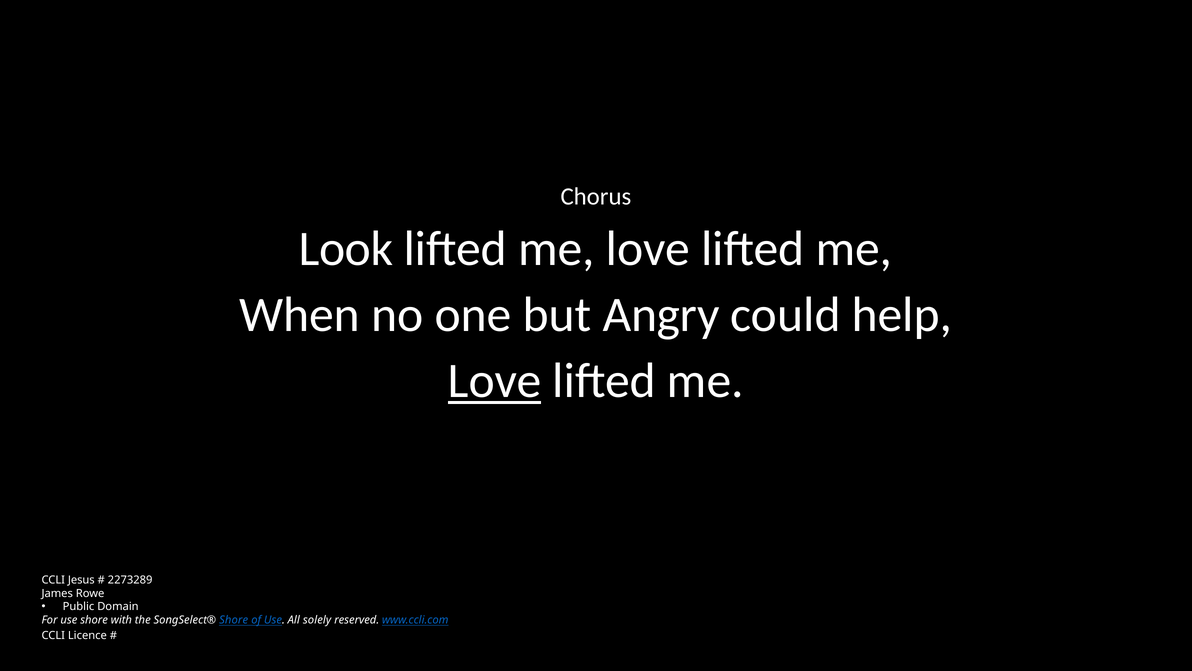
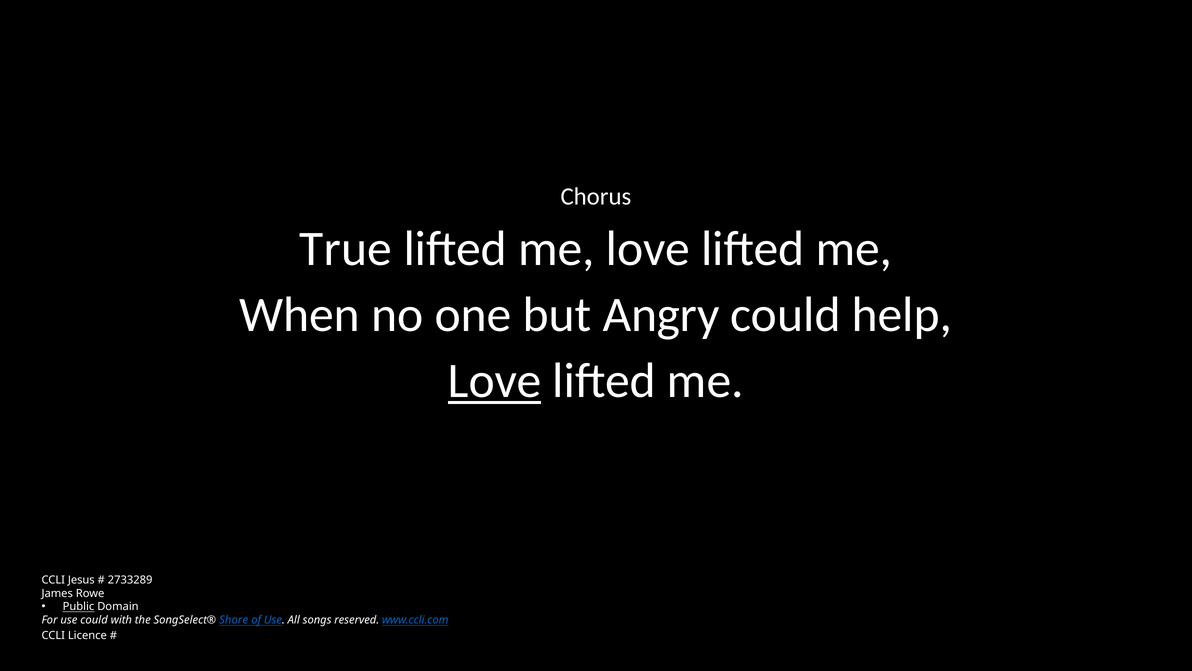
Look: Look -> True (346, 249)
2273289: 2273289 -> 2733289 (130, 579)
Public underline: none -> present (78, 606)
use shore: shore -> could (94, 620)
solely: solely -> songs (317, 620)
